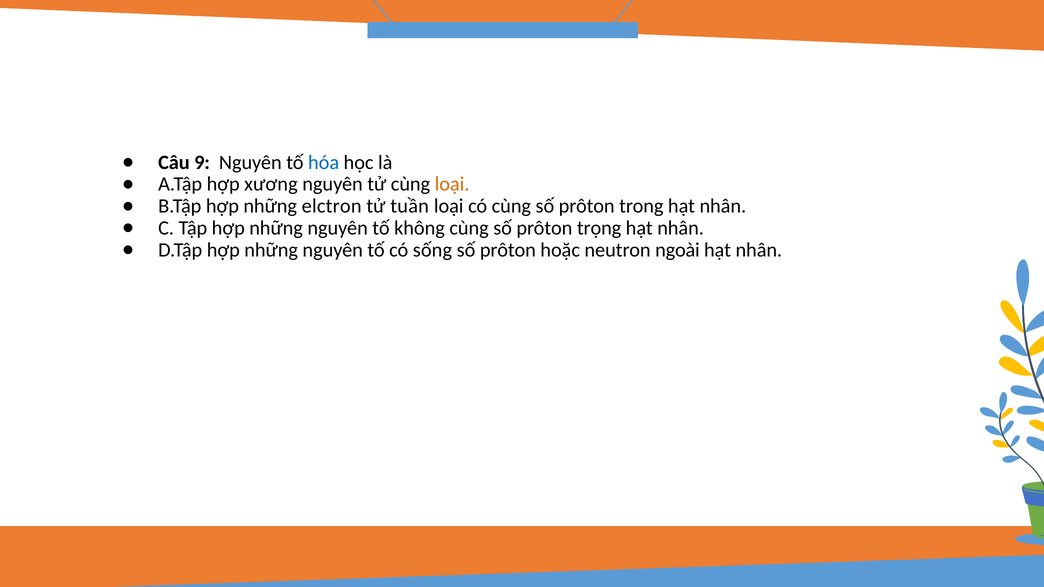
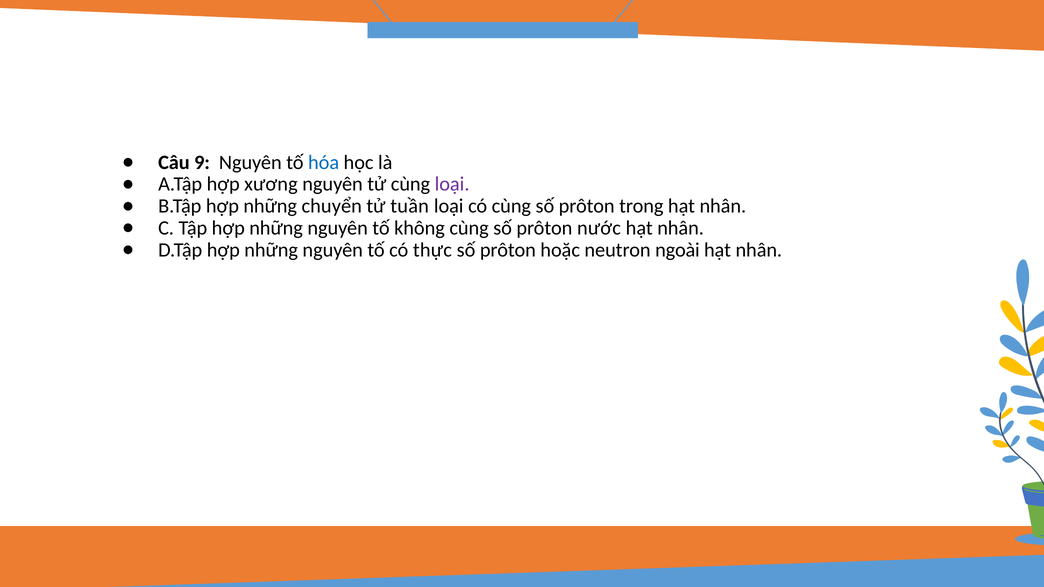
loại colour: orange -> purple (452, 184)
elctron: elctron -> chuyển (332, 206)
trọng: trọng -> nước (599, 228)
sống: sống -> thực (432, 250)
